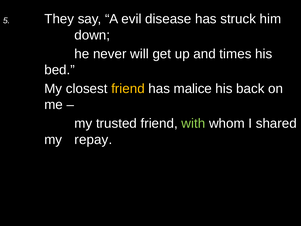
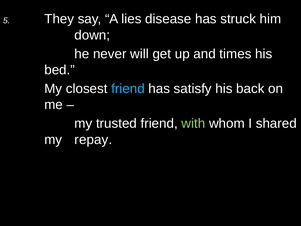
evil: evil -> lies (131, 19)
friend colour: yellow -> light blue (128, 89)
malice: malice -> satisfy (193, 89)
